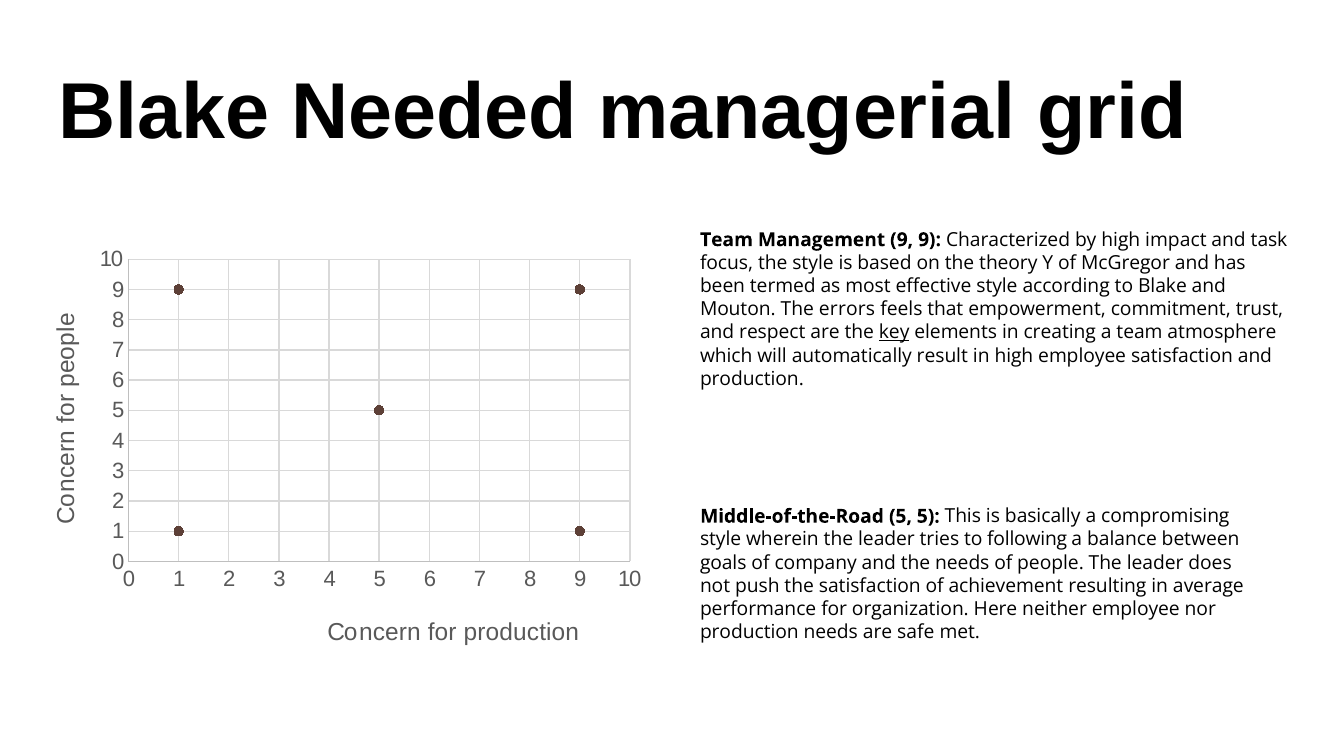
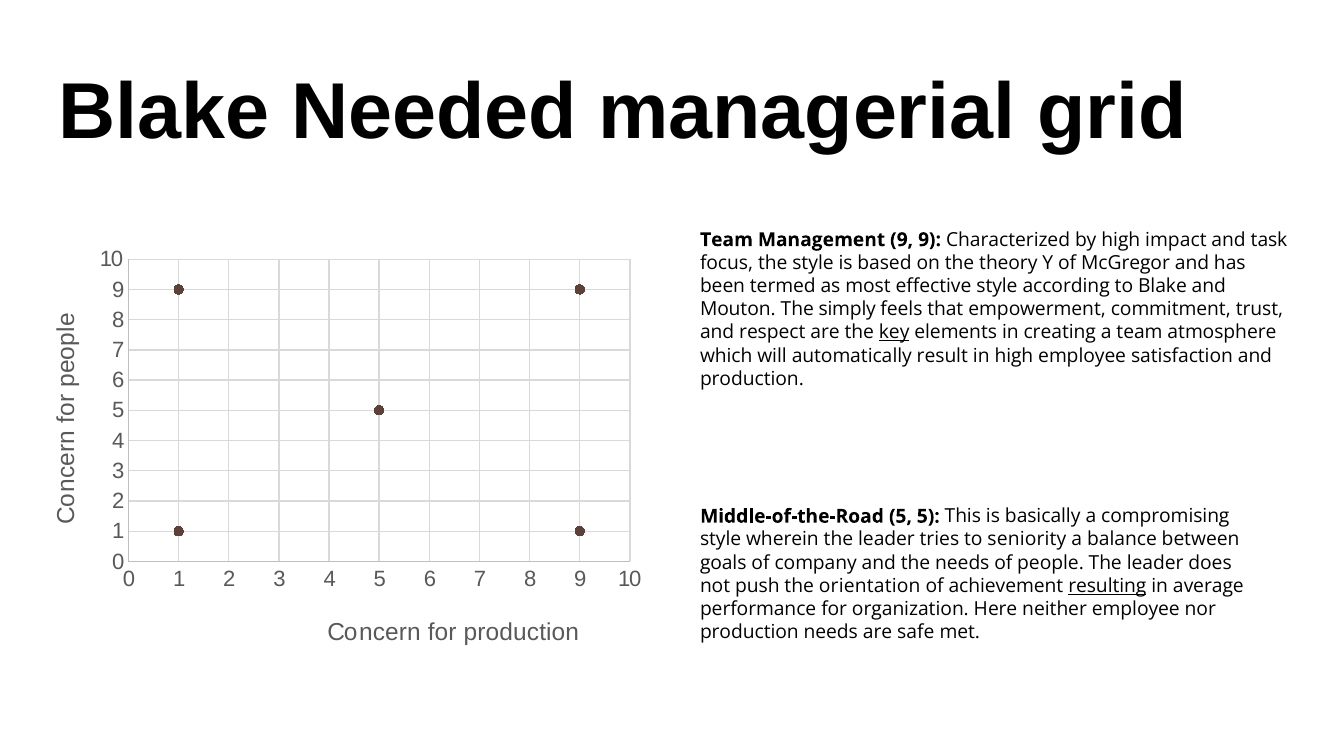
errors: errors -> simply (847, 309)
following: following -> seniority (1027, 539)
the satisfaction: satisfaction -> orientation (870, 585)
resulting underline: none -> present (1107, 585)
